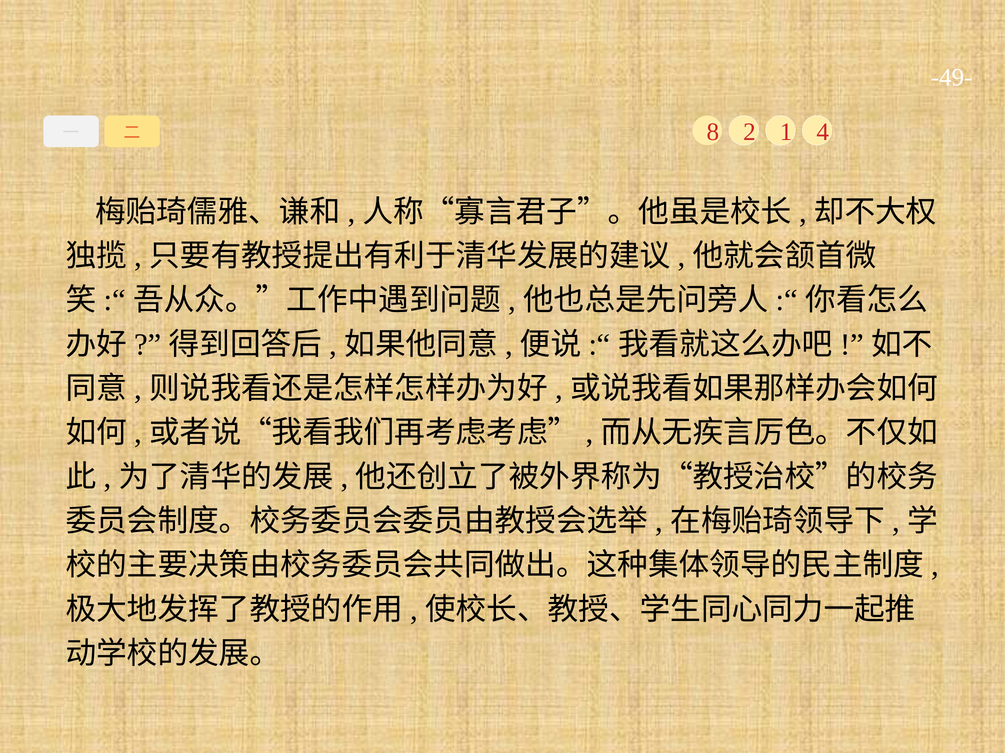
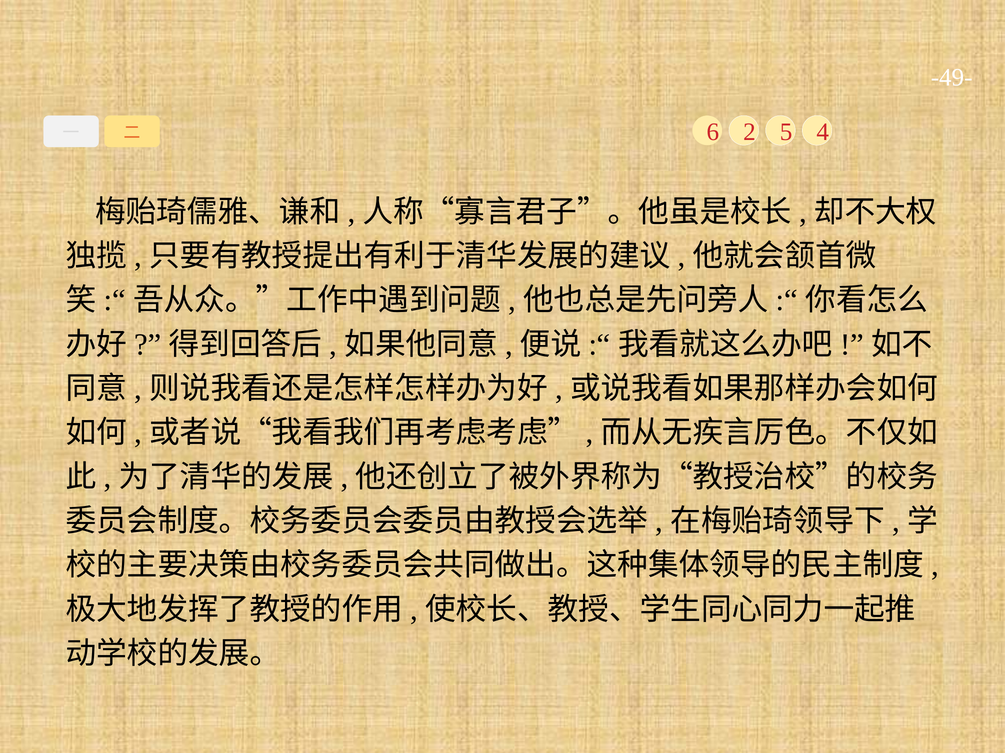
8: 8 -> 6 (713, 132)
1: 1 -> 5 (786, 132)
